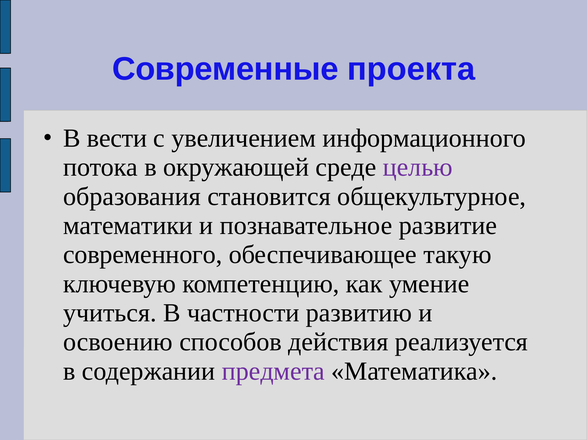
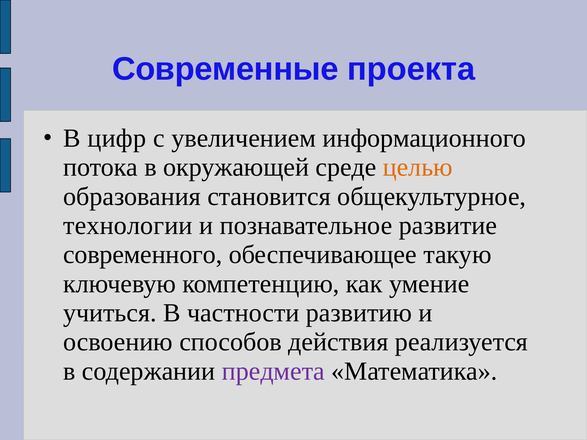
вести: вести -> цифр (117, 138)
целью colour: purple -> orange (418, 167)
математики: математики -> технологии (128, 226)
